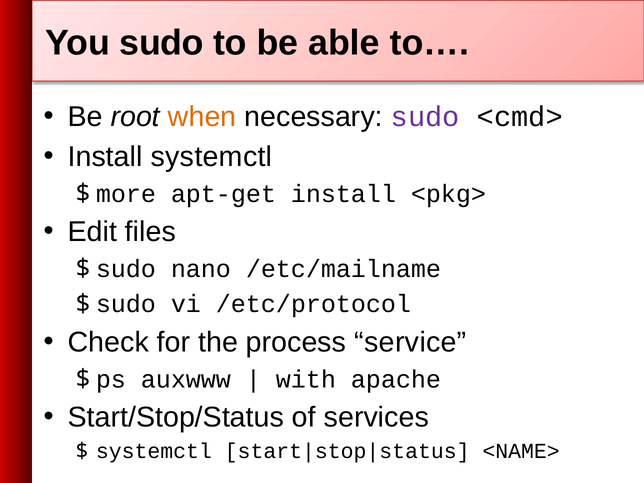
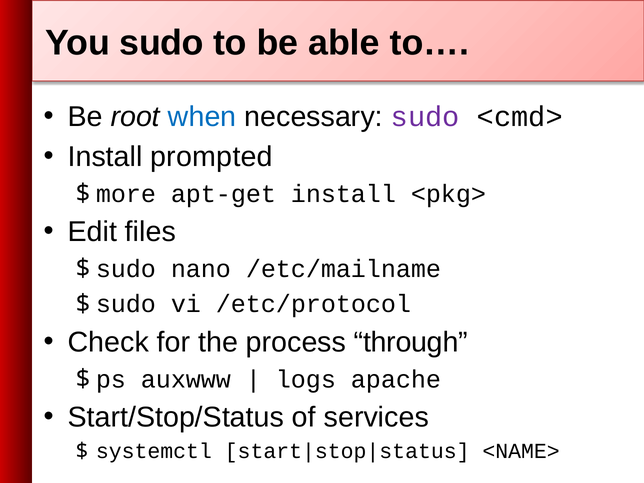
when colour: orange -> blue (202, 117)
Install systemctl: systemctl -> prompted (212, 157)
service: service -> through (411, 342)
with: with -> logs (306, 379)
